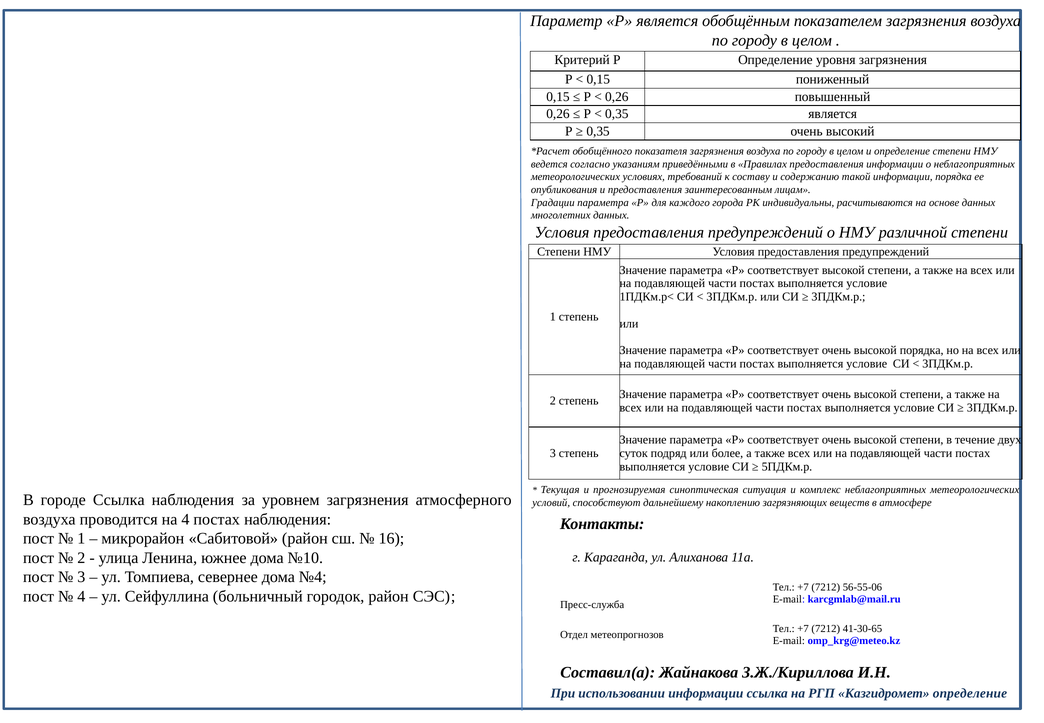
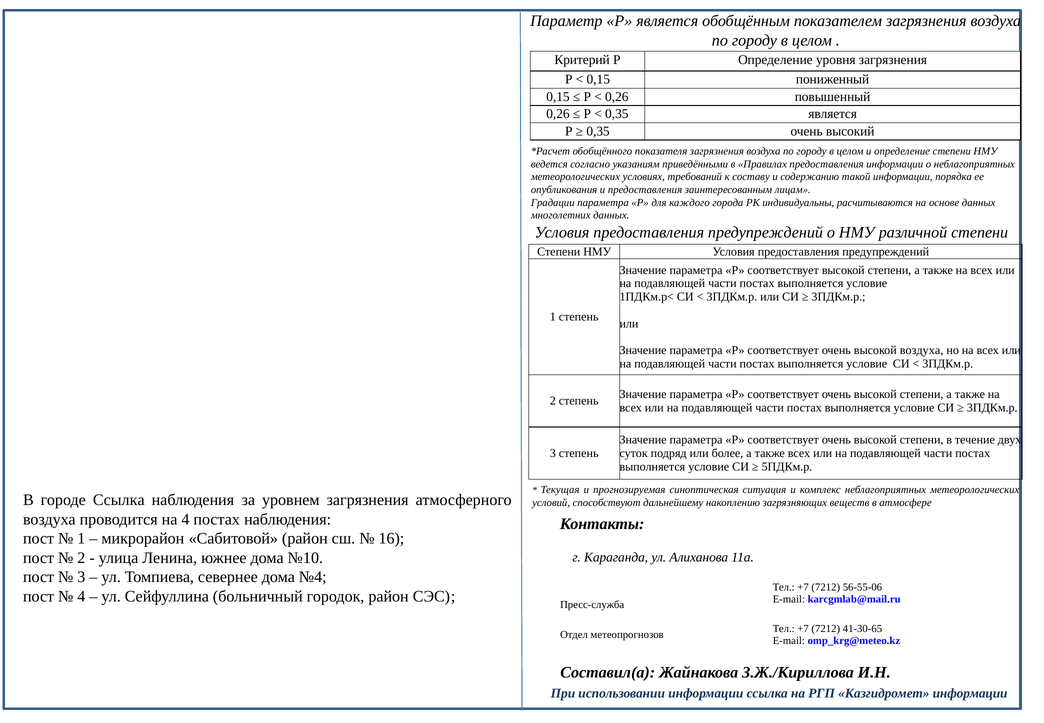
высокой порядка: порядка -> воздуха (922, 350)
Казгидромет определение: определение -> информации (970, 693)
